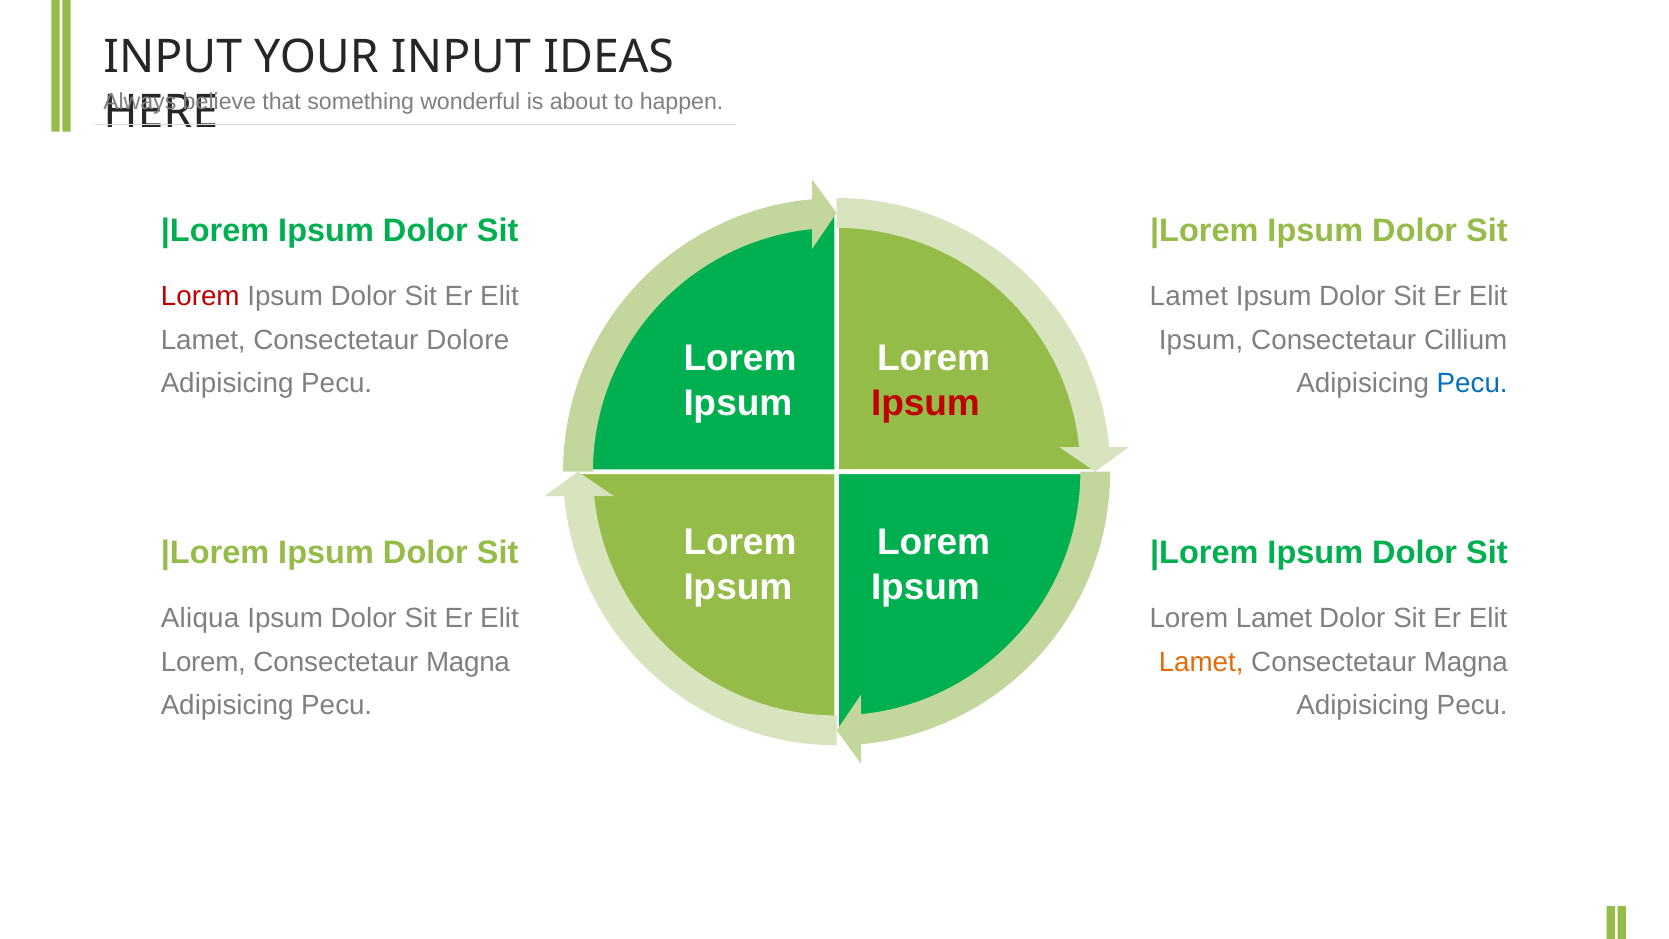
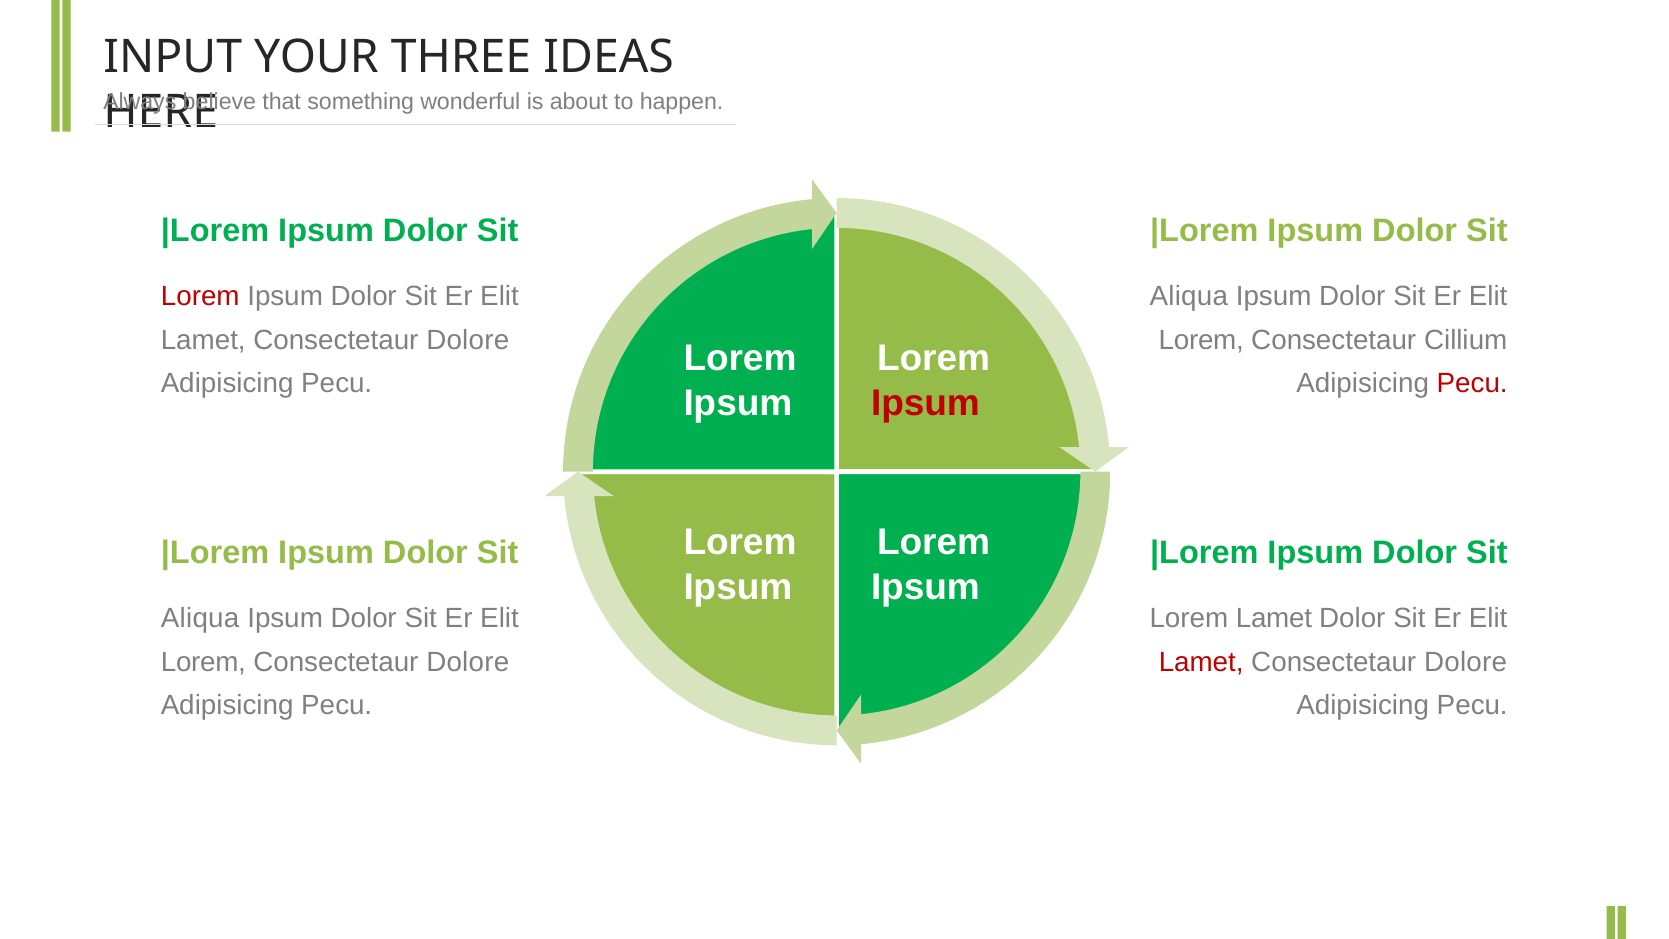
YOUR INPUT: INPUT -> THREE (461, 57)
Lamet: Lamet -> Aliqua (1189, 297)
Ipsum: Ipsum -> Lorem (1201, 340)
Pecu colour: blue -> red (1472, 383)
Magna: Magna -> Dolore (468, 662)
Lamet colour: orange -> red (1201, 662)
Magna: Magna -> Dolore (1466, 662)
